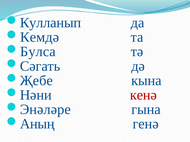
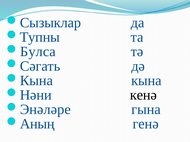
Кулланып: Кулланып -> Сызыклар (50, 23)
Кемдә: Кемдә -> Тупны (40, 37)
Җебе: Җебе -> Кына (36, 81)
кенә colour: red -> black (143, 95)
